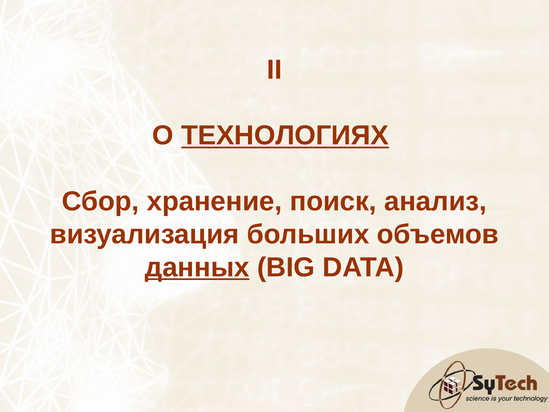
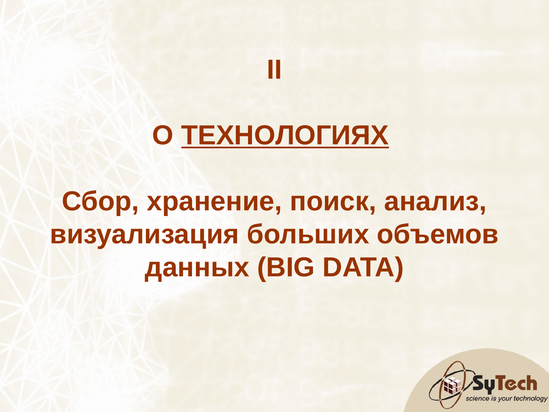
данных underline: present -> none (197, 267)
